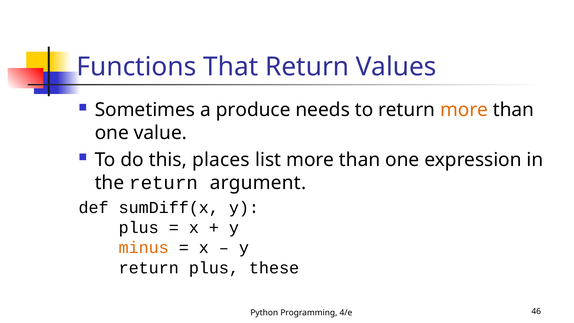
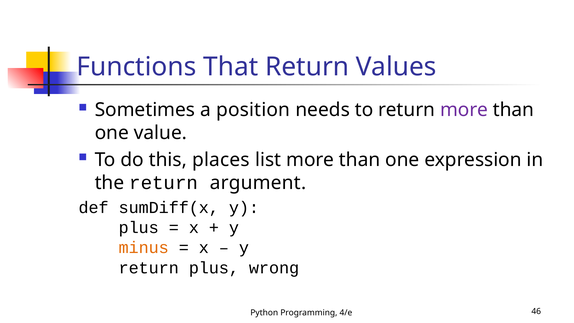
produce: produce -> position (253, 110)
more colour: orange -> purple (464, 110)
these: these -> wrong (274, 268)
